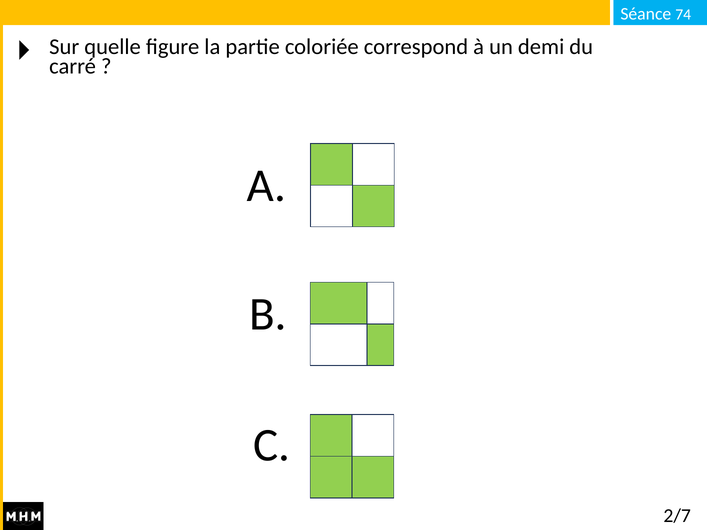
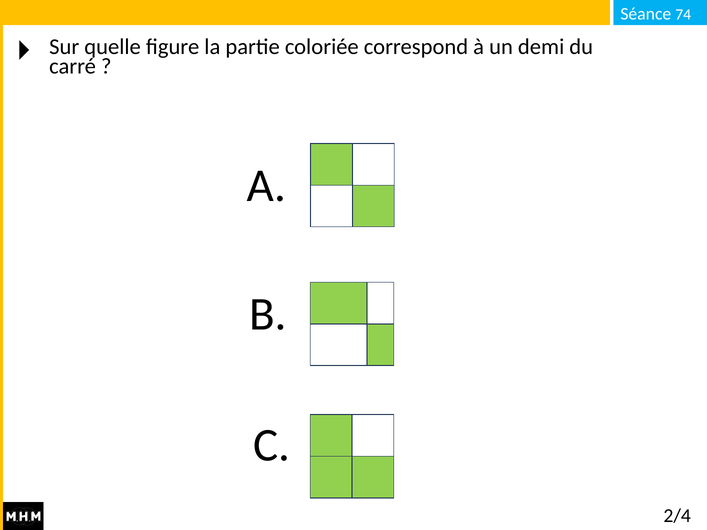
2/7: 2/7 -> 2/4 (677, 516)
